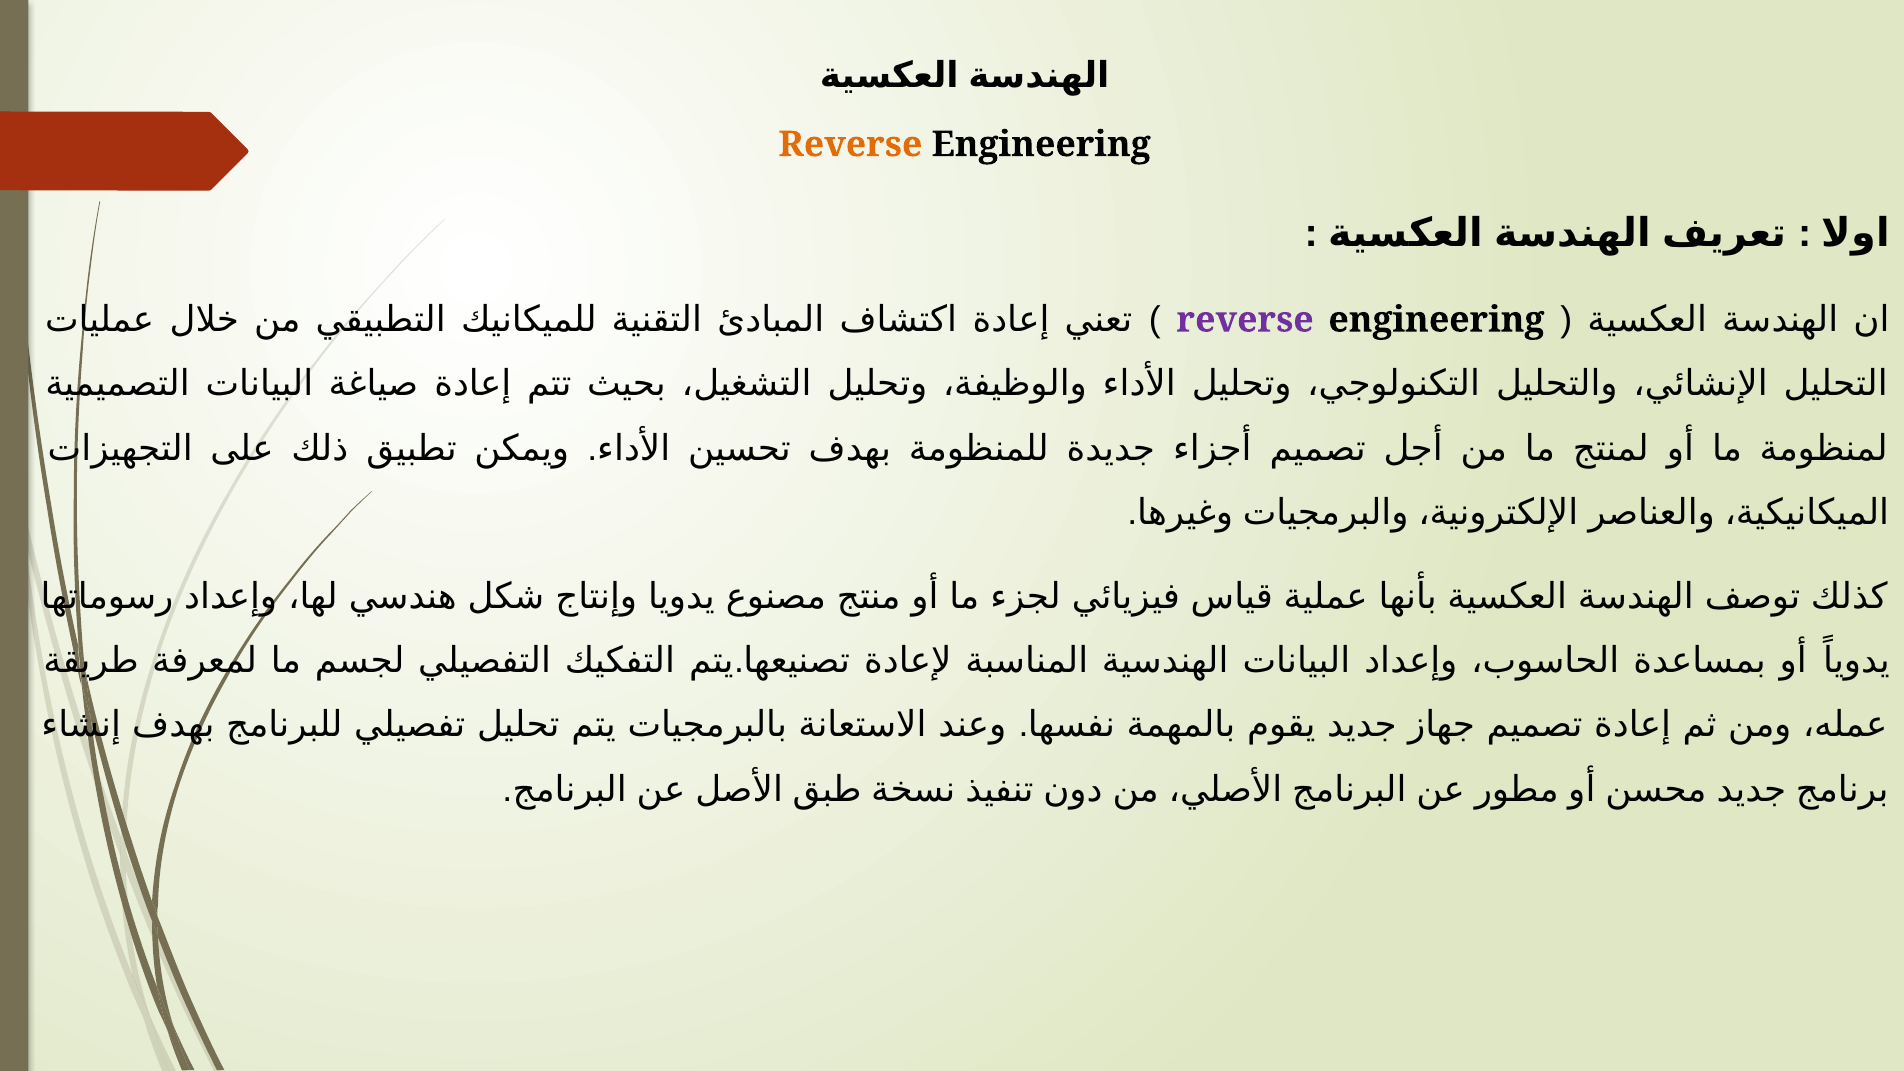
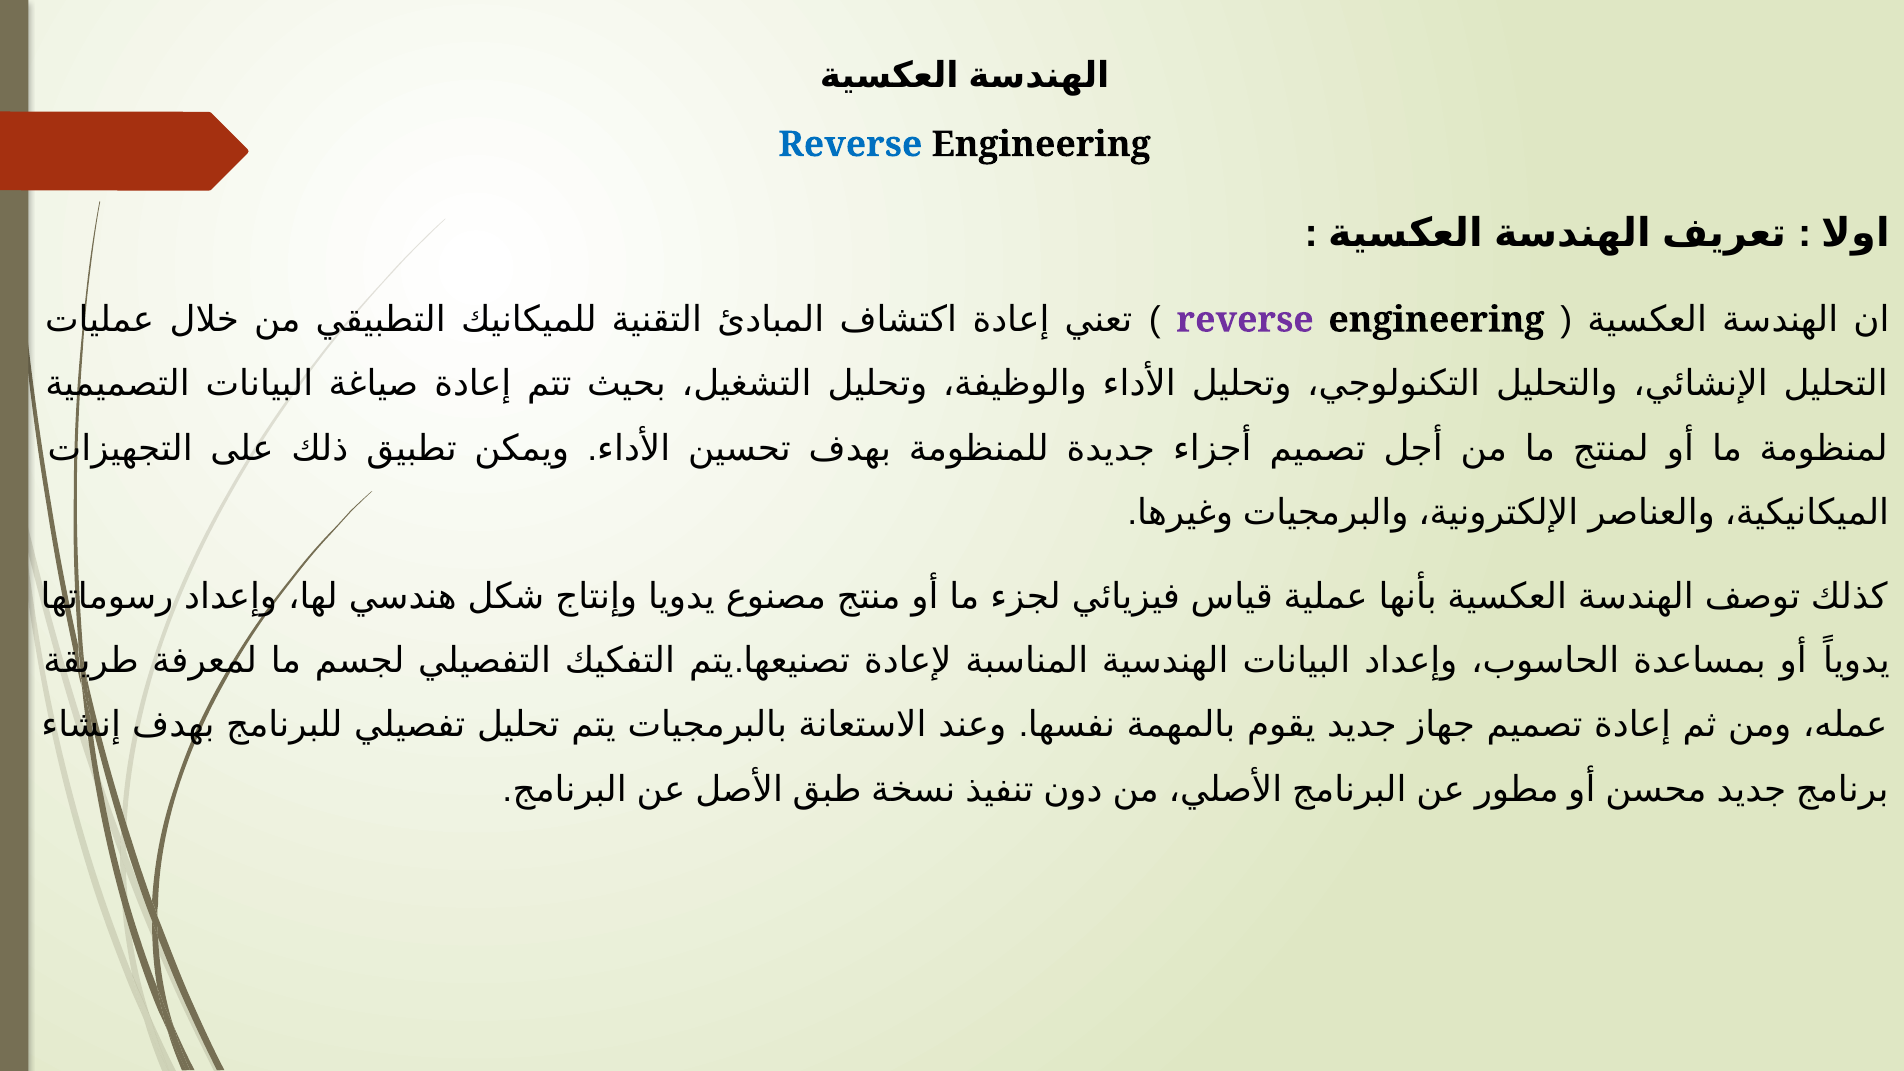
Reverse colour: orange -> blue (850, 144)
